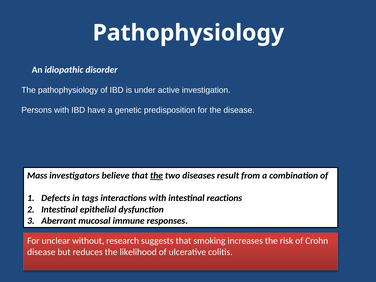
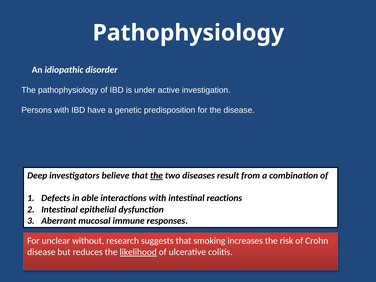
Mass: Mass -> Deep (37, 176)
tags: tags -> able (90, 198)
likelihood underline: none -> present (138, 252)
